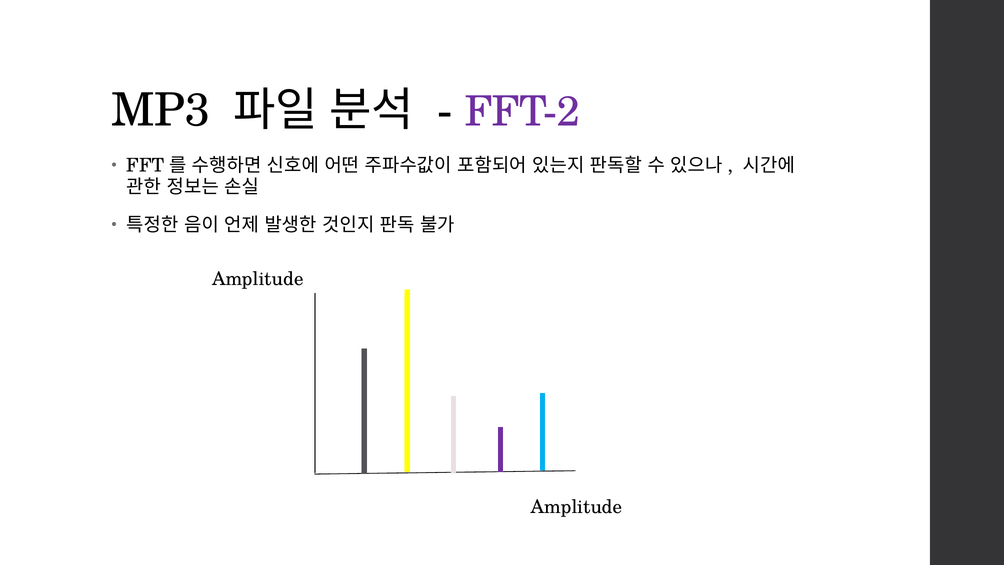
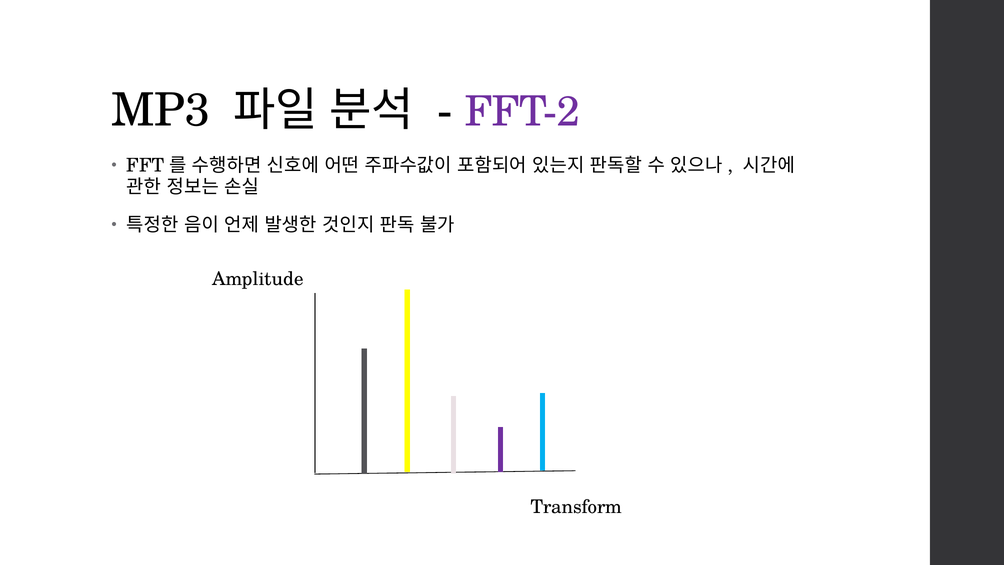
Amplitude: Amplitude -> Transform (576, 507)
